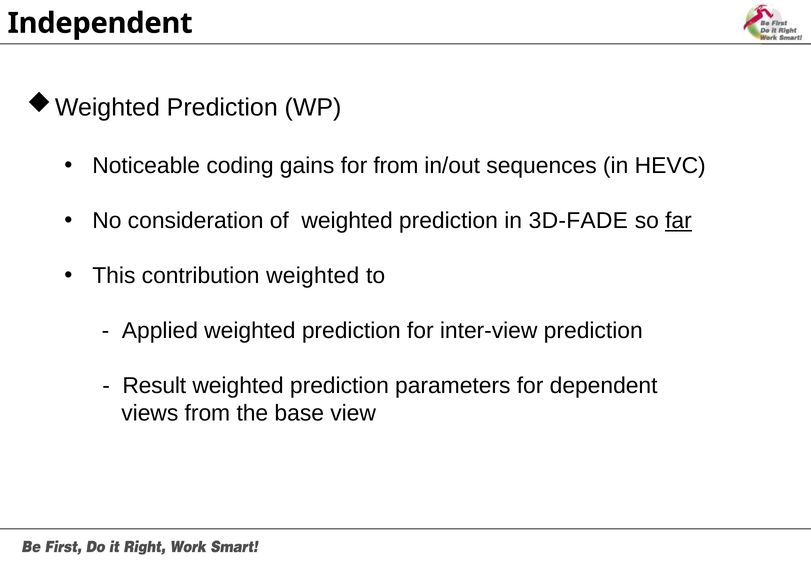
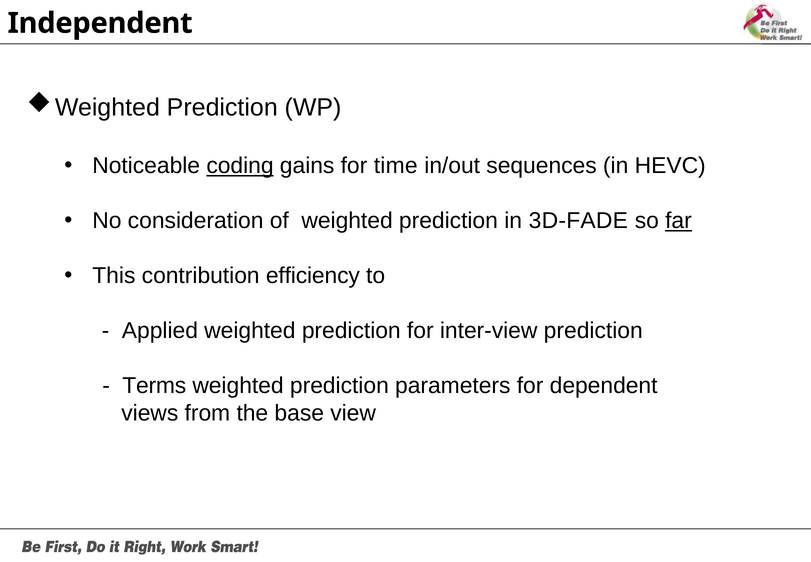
coding underline: none -> present (240, 166)
for from: from -> time (396, 166)
contribution weighted: weighted -> efficiency (313, 275)
Result: Result -> Terms (154, 385)
